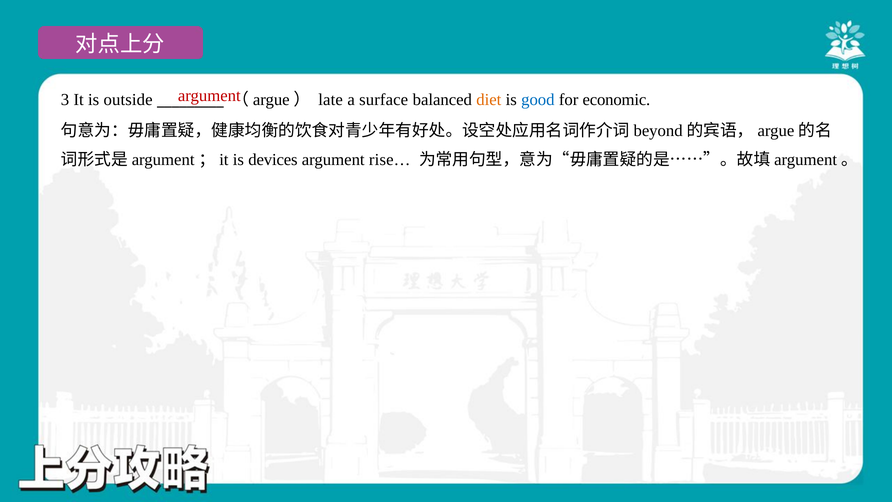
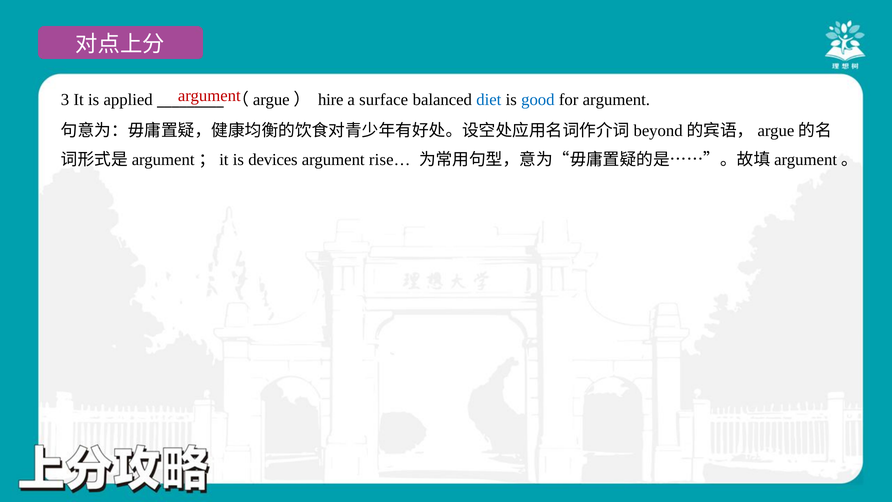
outside: outside -> applied (128, 100)
late: late -> hire (331, 100)
diet colour: orange -> blue (489, 100)
for economic: economic -> argument (616, 100)
